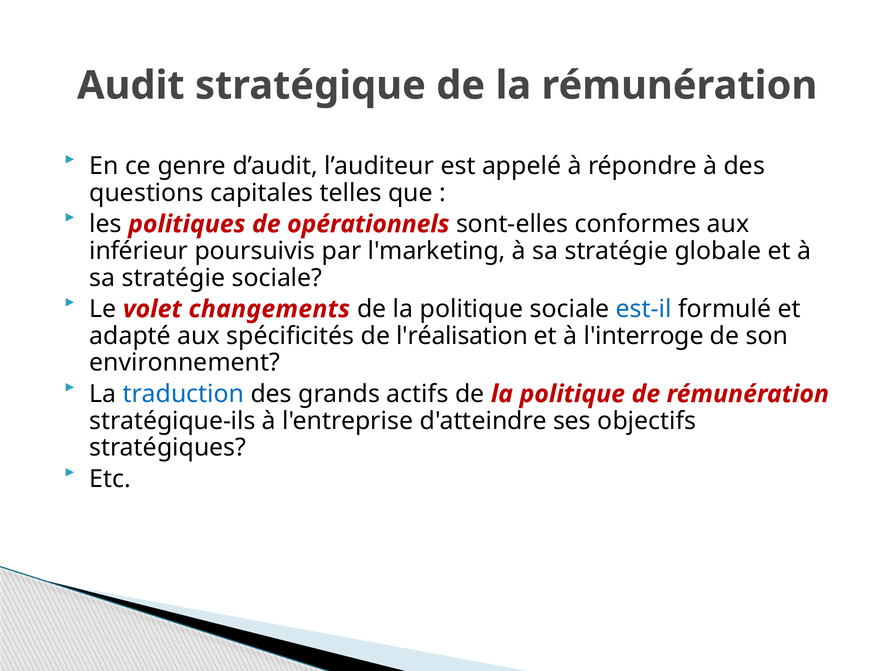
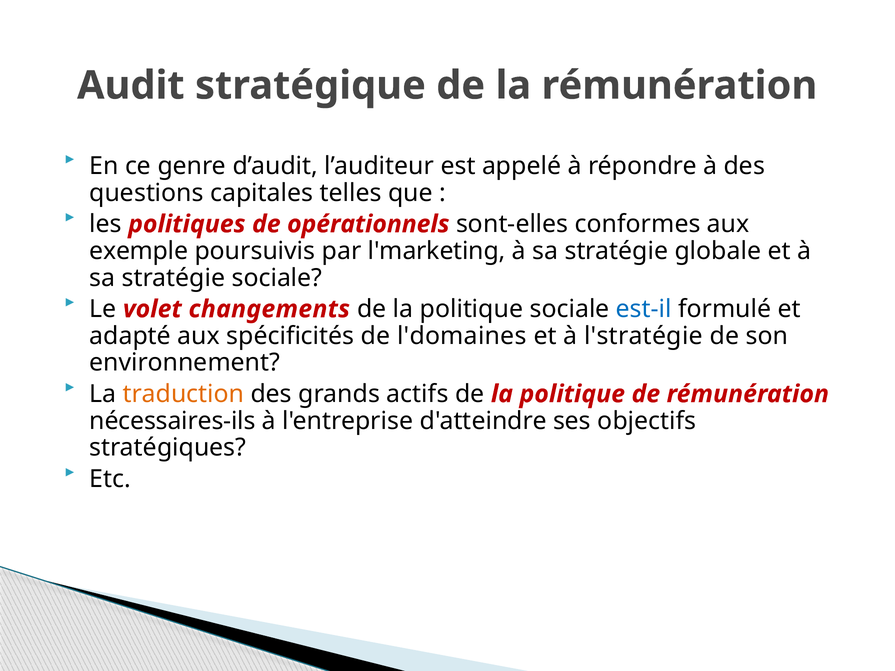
inférieur: inférieur -> exemple (139, 251)
l'réalisation: l'réalisation -> l'domaines (462, 336)
l'interroge: l'interroge -> l'stratégie (644, 336)
traduction colour: blue -> orange (183, 394)
stratégique-ils: stratégique-ils -> nécessaires-ils (173, 421)
